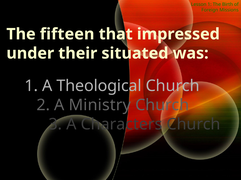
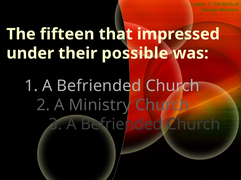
situated: situated -> possible (135, 54)
1 A Theological: Theological -> Befriended (99, 86)
3 A Characters: Characters -> Befriended (122, 125)
